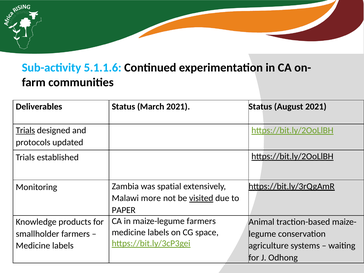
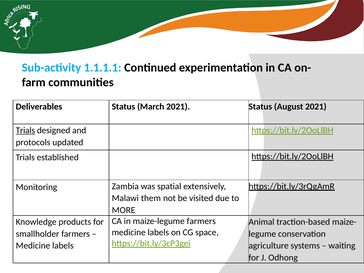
5.1.1.6: 5.1.1.6 -> 1.1.1.1 (103, 68)
more: more -> them (151, 198)
visited underline: present -> none (201, 198)
PAPER: PAPER -> MORE (124, 210)
